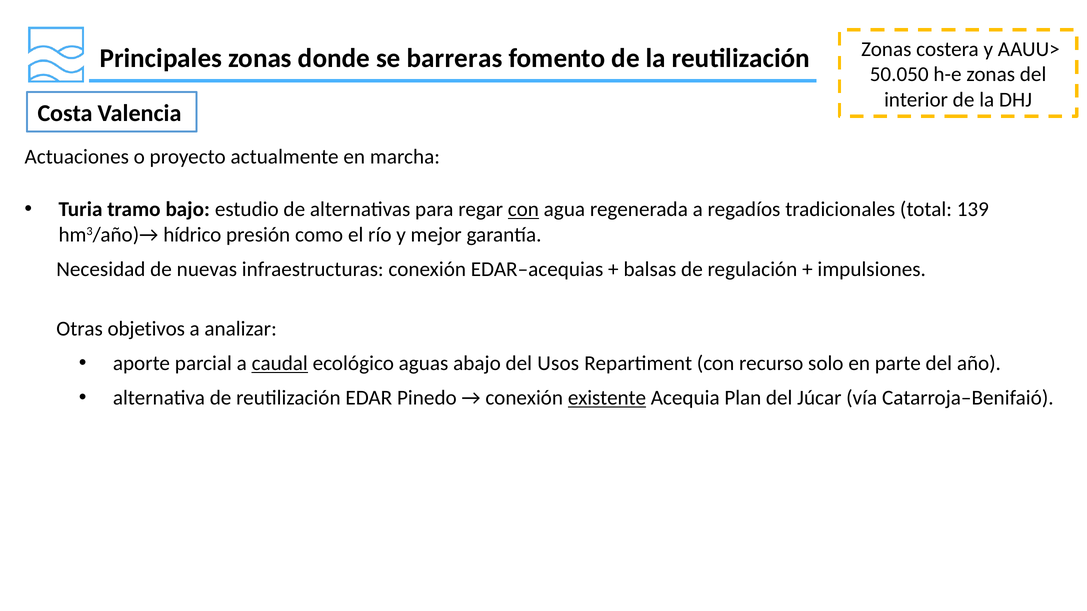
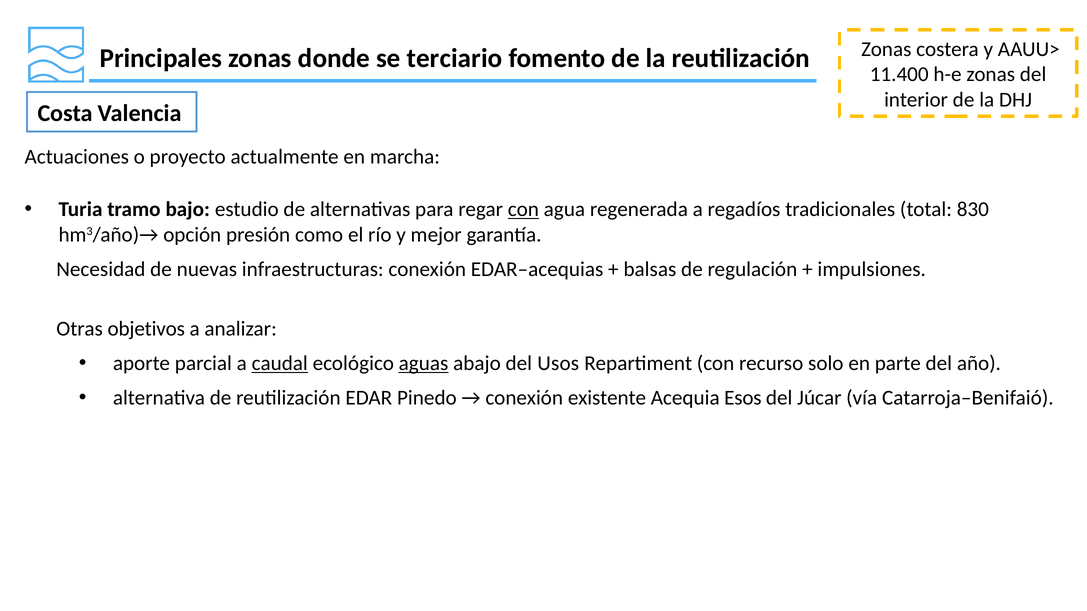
barreras: barreras -> terciario (455, 58)
50.050: 50.050 -> 11.400 (899, 75)
139: 139 -> 830 (973, 210)
hídrico: hídrico -> opción (192, 235)
aguas underline: none -> present (424, 364)
existente underline: present -> none (607, 398)
Plan: Plan -> Esos (743, 398)
